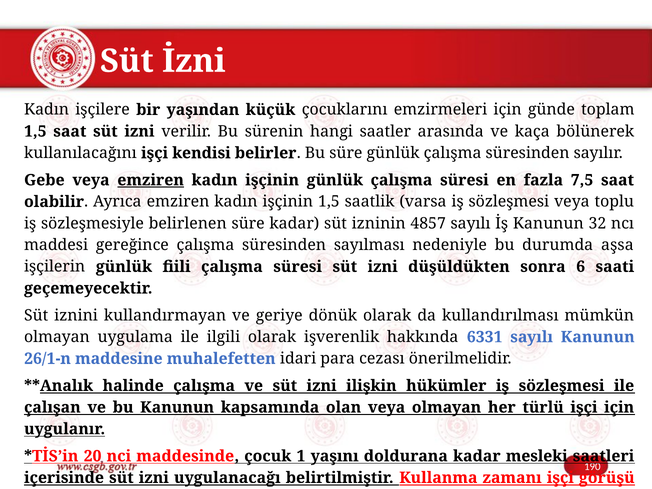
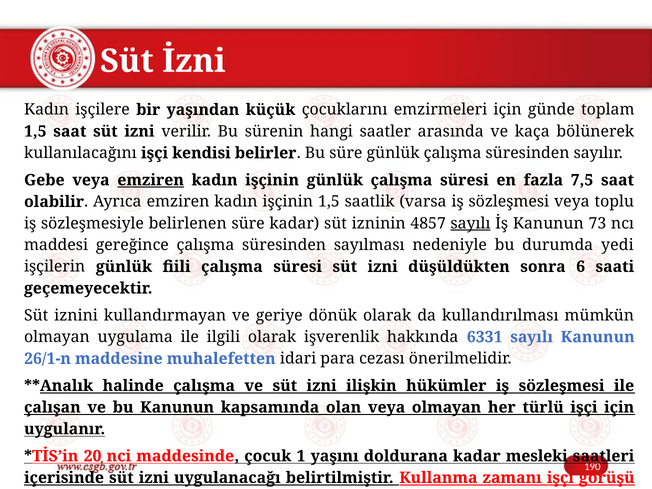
sayılı underline: none -> present (471, 223)
32: 32 -> 73 (597, 223)
aşsa: aşsa -> yedi (617, 245)
